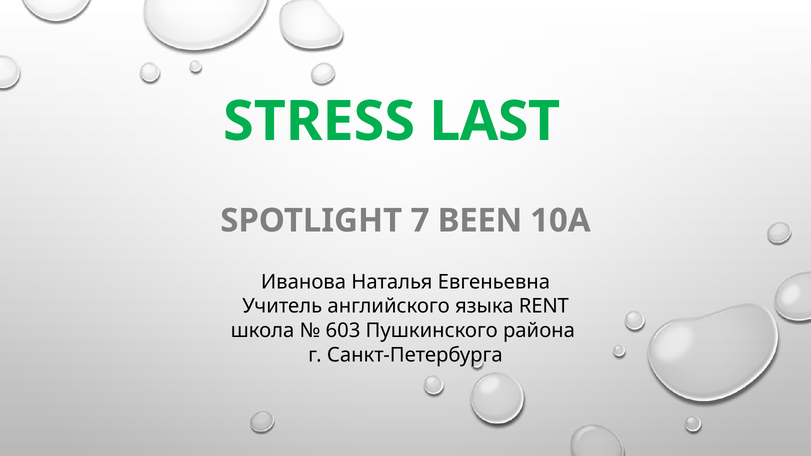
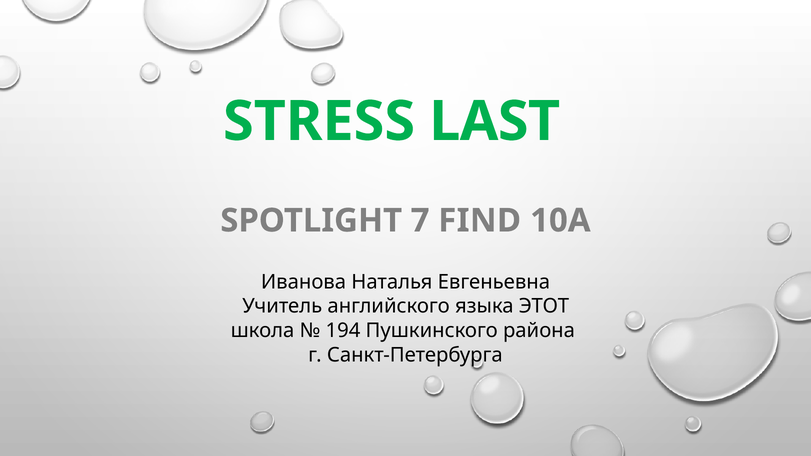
BEEN: BEEN -> FIND (480, 221)
RENT: RENT -> ЭТОТ (544, 306)
603: 603 -> 194 (343, 331)
